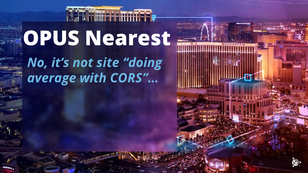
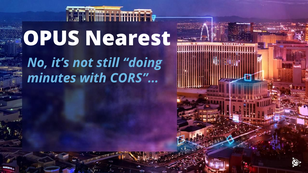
site: site -> still (108, 63)
average: average -> minutes (52, 78)
